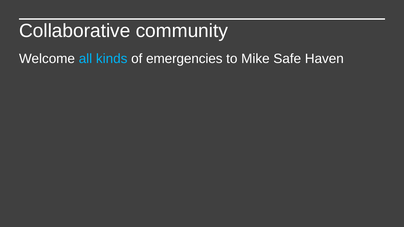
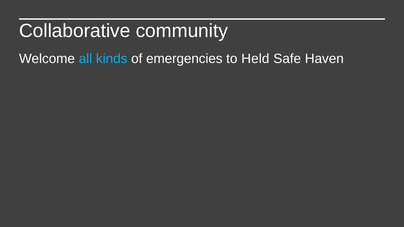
Mike: Mike -> Held (255, 59)
